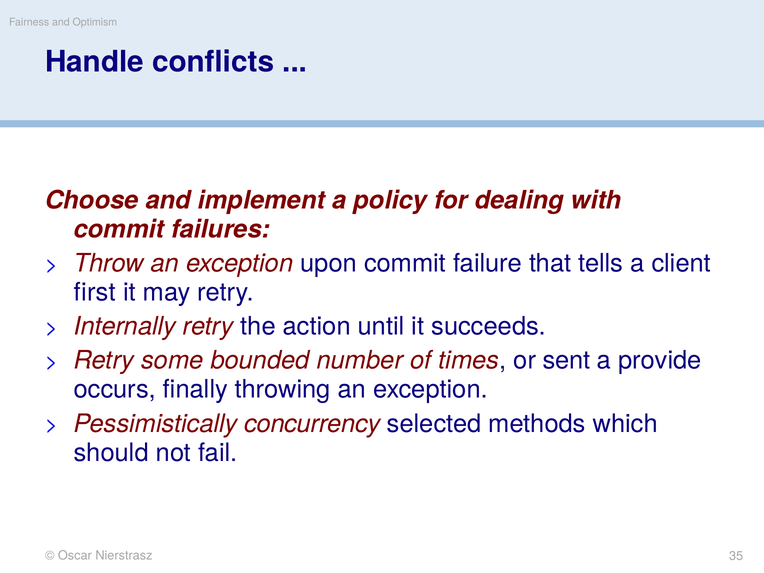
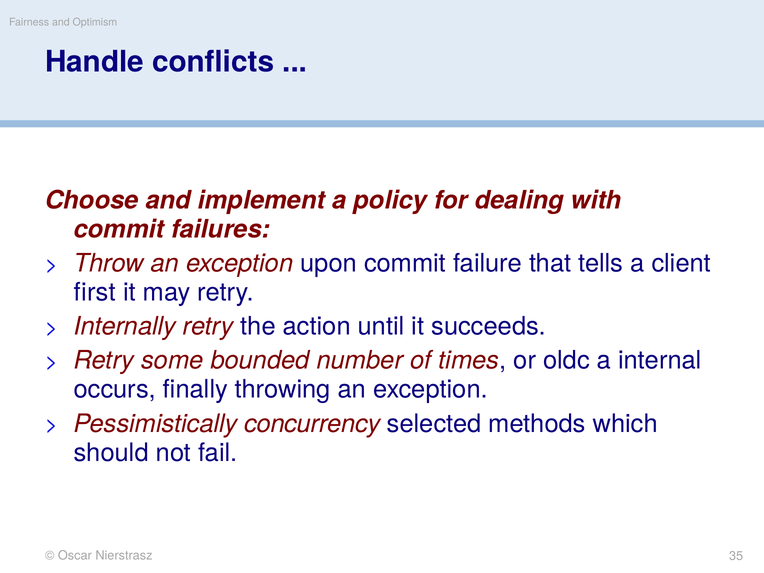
sent: sent -> oldc (566, 361)
provide: provide -> internal (660, 361)
